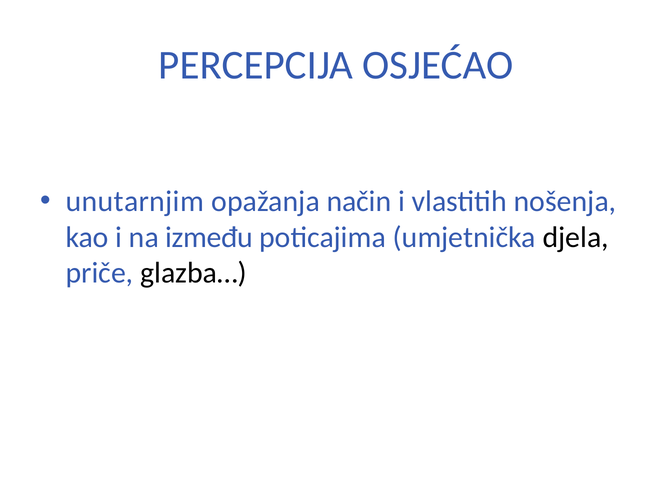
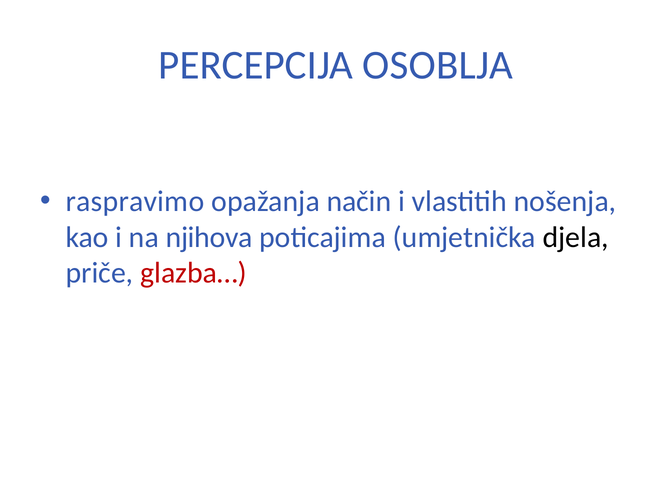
OSJEĆAO: OSJEĆAO -> OSOBLJA (438, 65)
unutarnjim: unutarnjim -> raspravimo (135, 201)
između: između -> njihova (209, 237)
glazba… colour: black -> red (193, 273)
